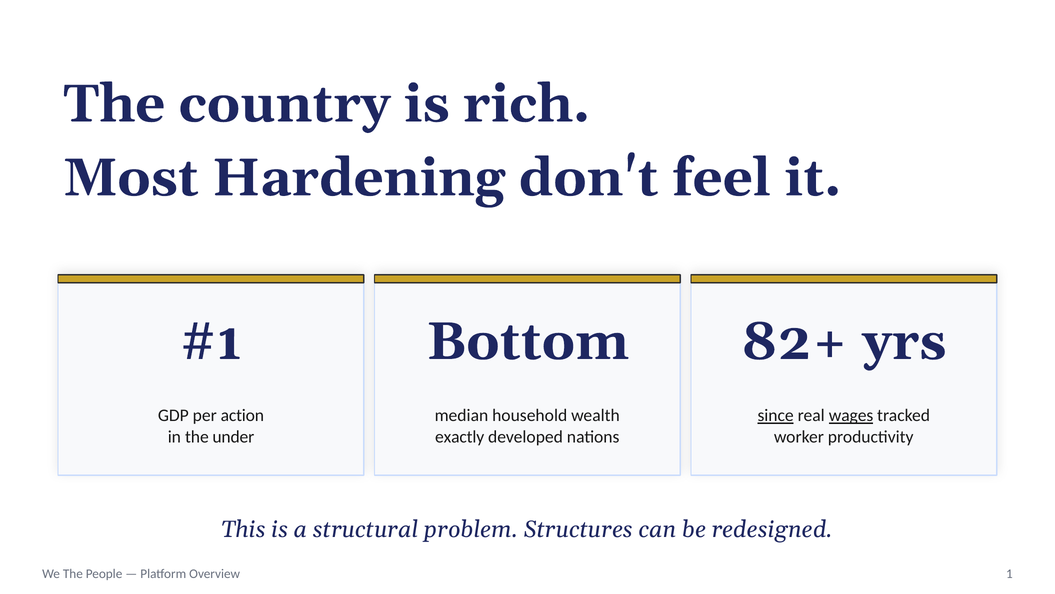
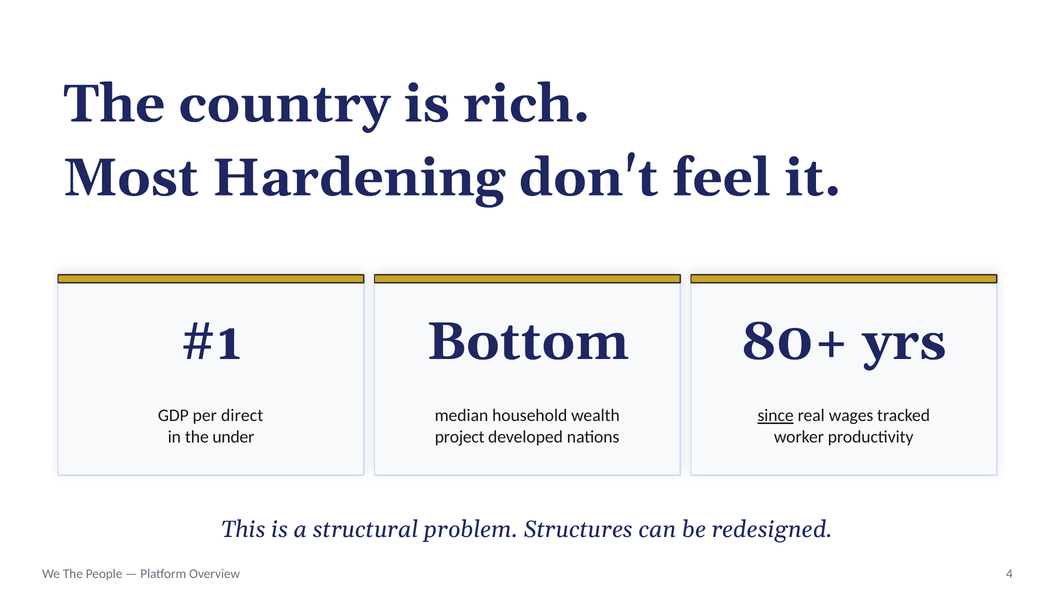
82+: 82+ -> 80+ (795, 341)
action: action -> direct (242, 415)
wages underline: present -> none (851, 415)
exactly: exactly -> project (460, 436)
1: 1 -> 4 (1009, 573)
